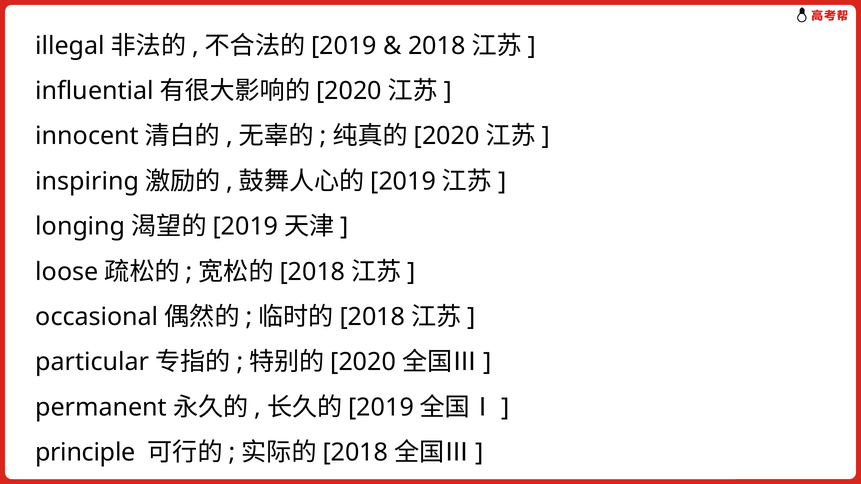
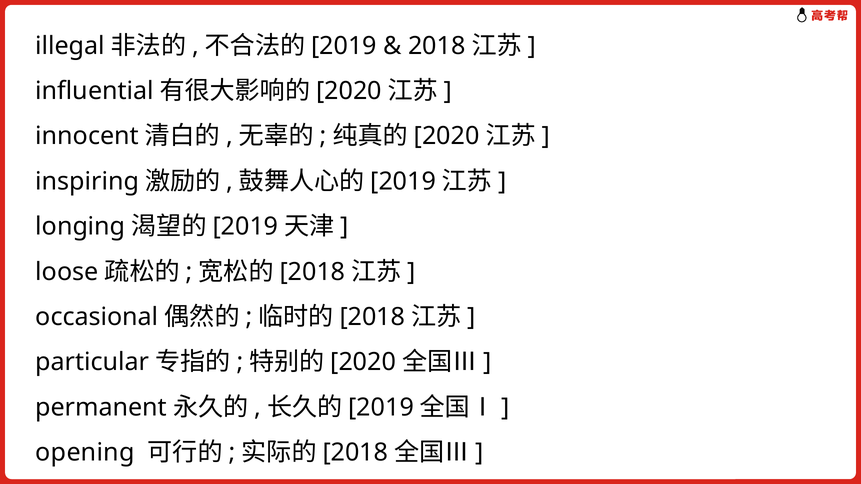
principle: principle -> opening (85, 453)
